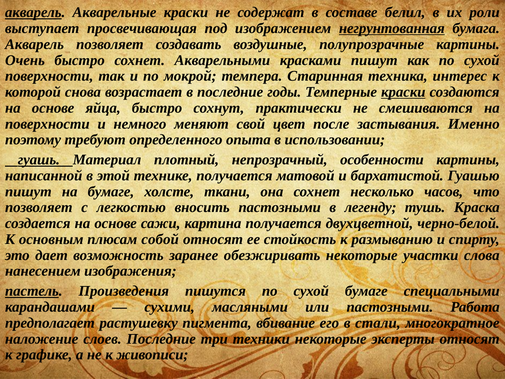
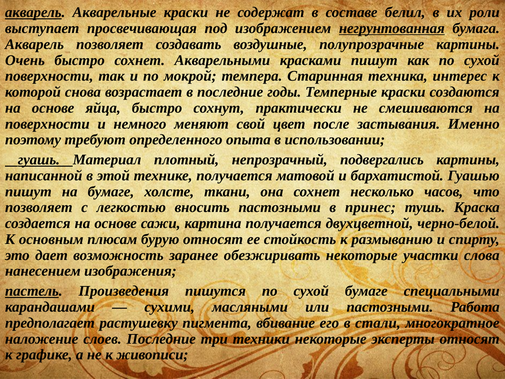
краски underline: present -> none (403, 92)
особенности: особенности -> подвергались (382, 160)
легенду: легенду -> принес (370, 207)
собой: собой -> бурую (160, 239)
